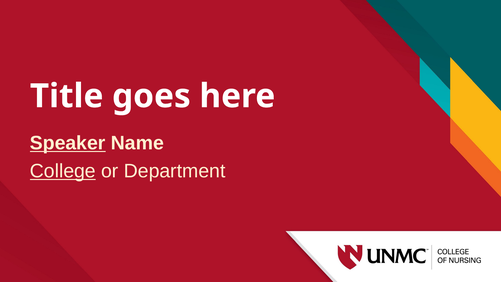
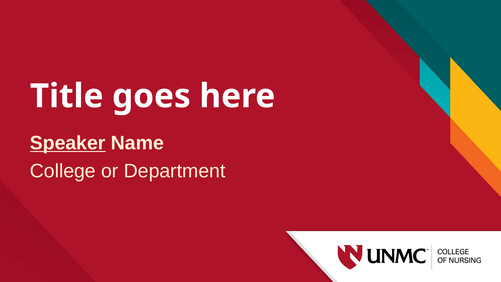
College underline: present -> none (63, 171)
